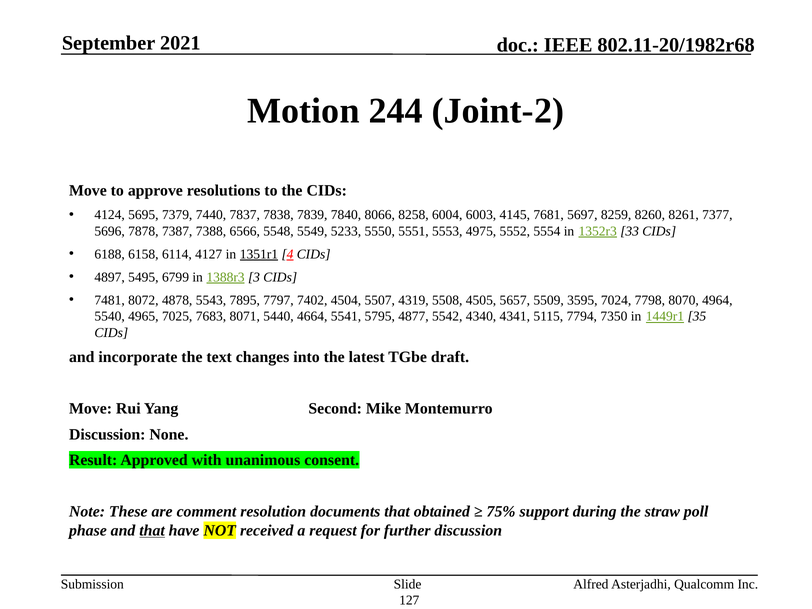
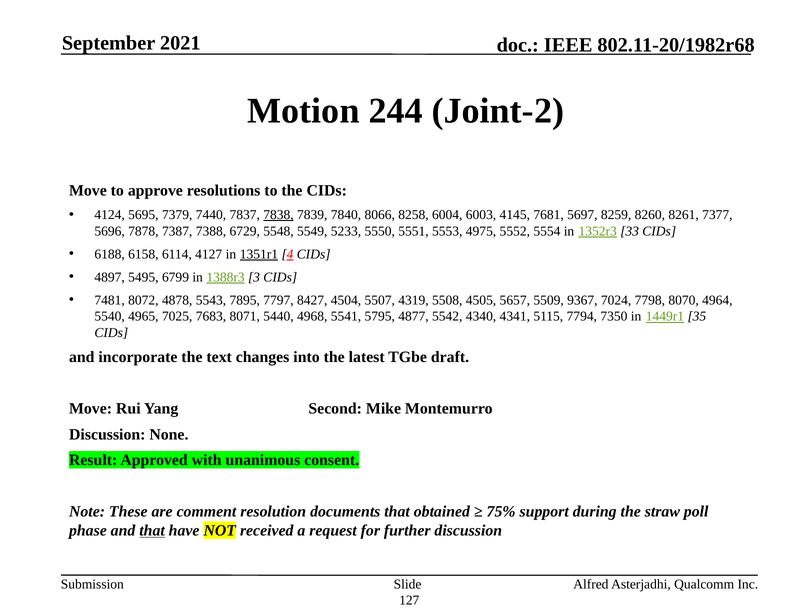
7838 underline: none -> present (278, 215)
6566: 6566 -> 6729 (245, 231)
7402: 7402 -> 8427 (312, 300)
3595: 3595 -> 9367 (582, 300)
4664: 4664 -> 4968 (312, 316)
